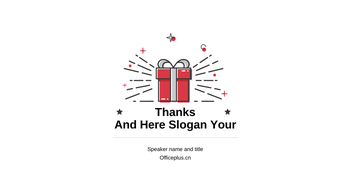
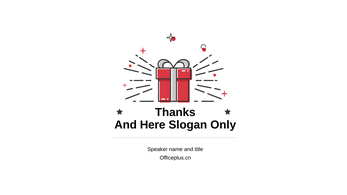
Your: Your -> Only (223, 125)
